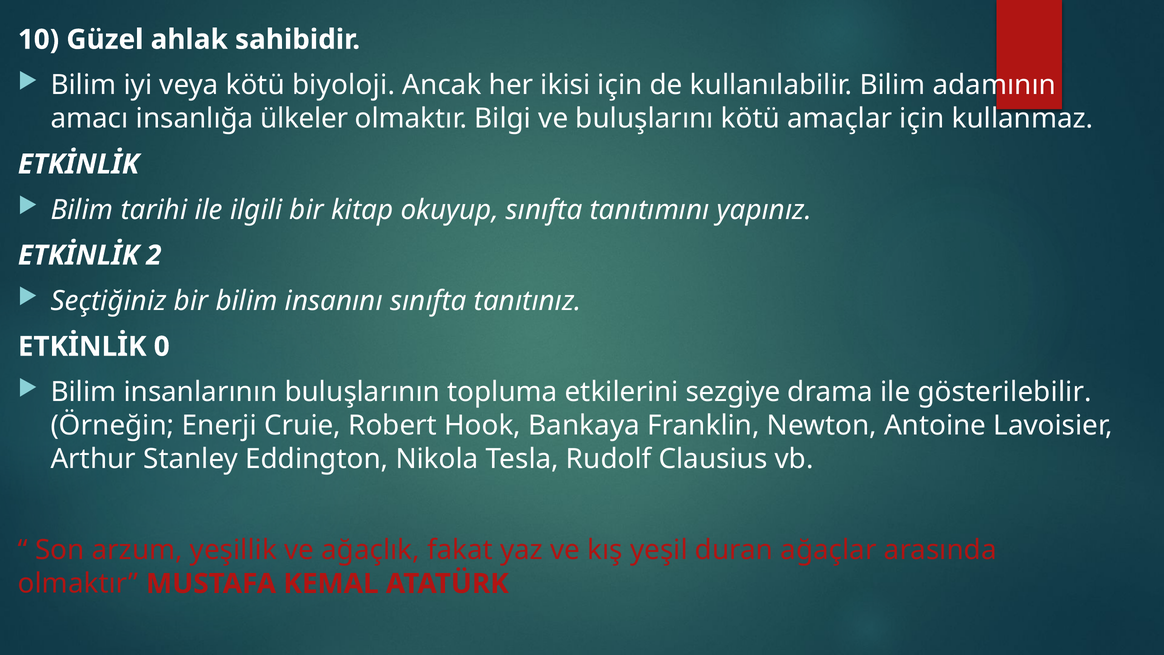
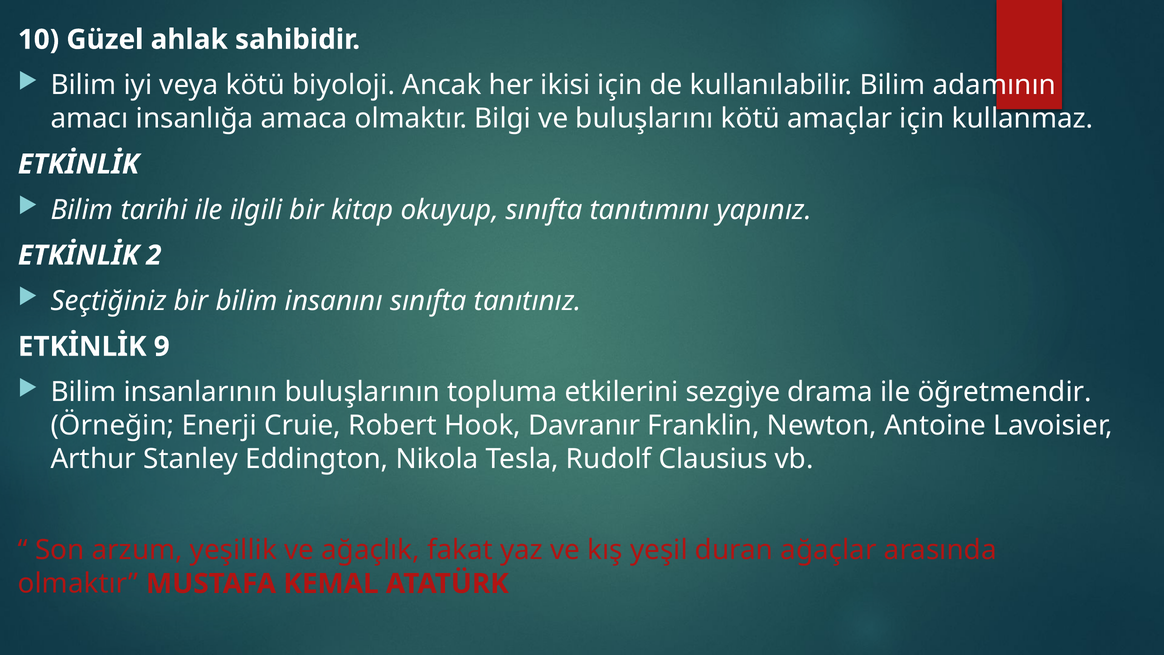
ülkeler: ülkeler -> amaca (304, 119)
0: 0 -> 9 (162, 346)
gösterilebilir: gösterilebilir -> öğretmendir (1005, 392)
Bankaya: Bankaya -> Davranır (584, 425)
